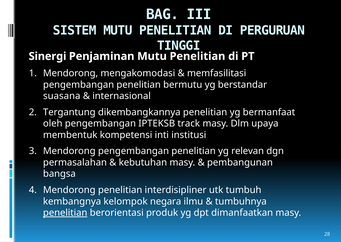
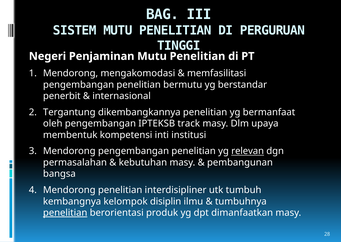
Sinergi: Sinergi -> Negeri (47, 56)
suasana: suasana -> penerbit (62, 96)
relevan underline: none -> present (248, 151)
negara: negara -> disiplin (166, 201)
